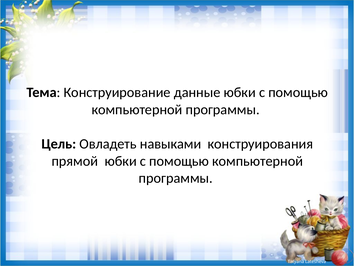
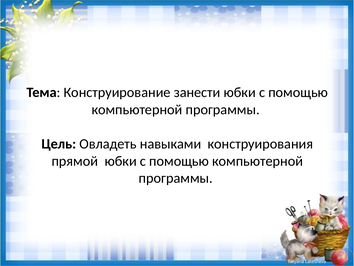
данные: данные -> занести (197, 92)
